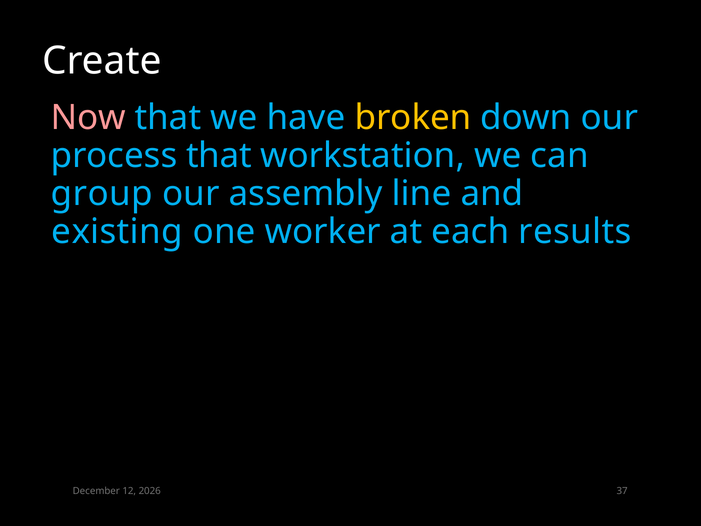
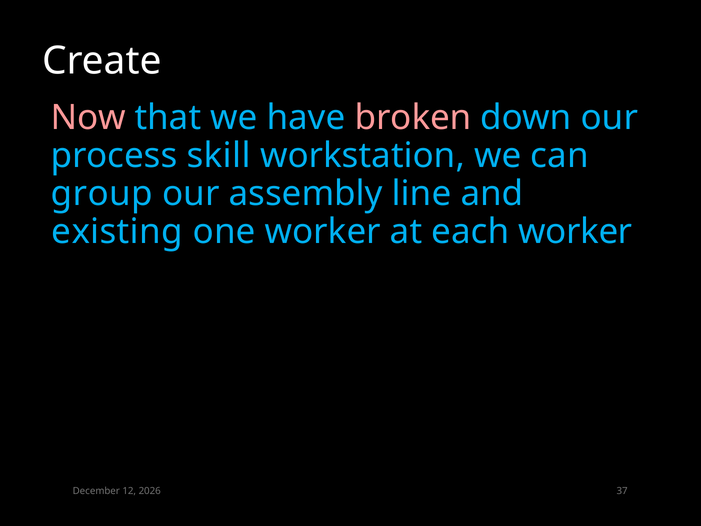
broken colour: yellow -> pink (413, 118)
process that: that -> skill (219, 156)
each results: results -> worker (575, 231)
